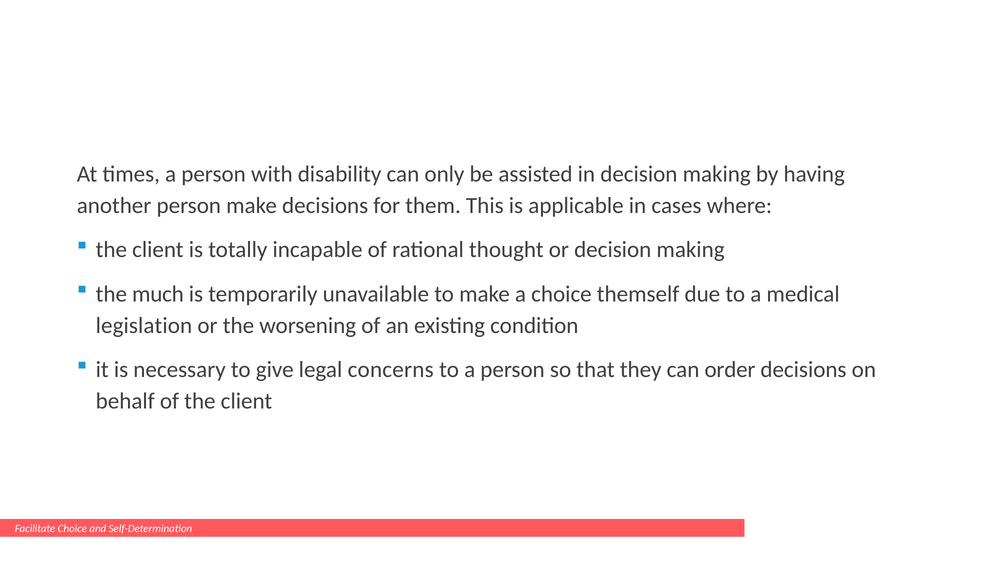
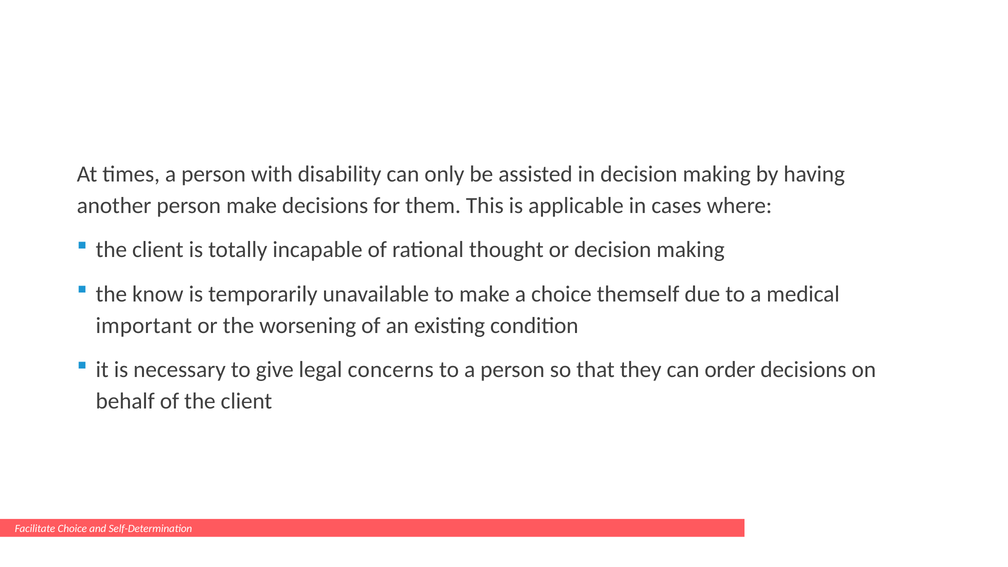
much: much -> know (158, 294)
legislation: legislation -> important (144, 325)
